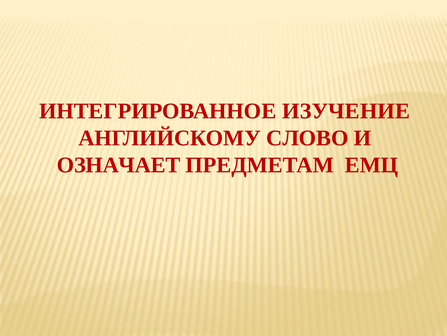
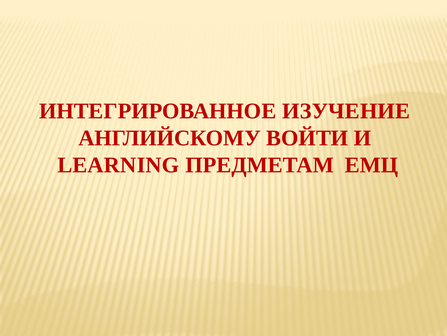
СЛОВО: СЛОВО -> ВОЙТИ (307, 138)
ОЗНАЧАЕТ: ОЗНАЧАЕТ -> LEARNING (118, 165)
